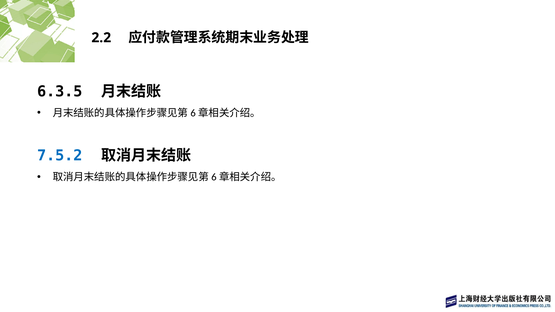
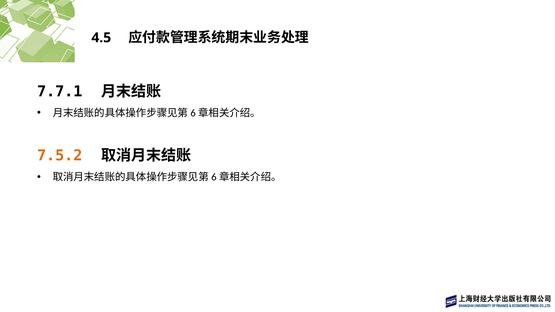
2.2: 2.2 -> 4.5 (101, 38)
6.3.5: 6.3.5 -> 7.7.1 (60, 92)
7.5.2 colour: blue -> orange (60, 156)
